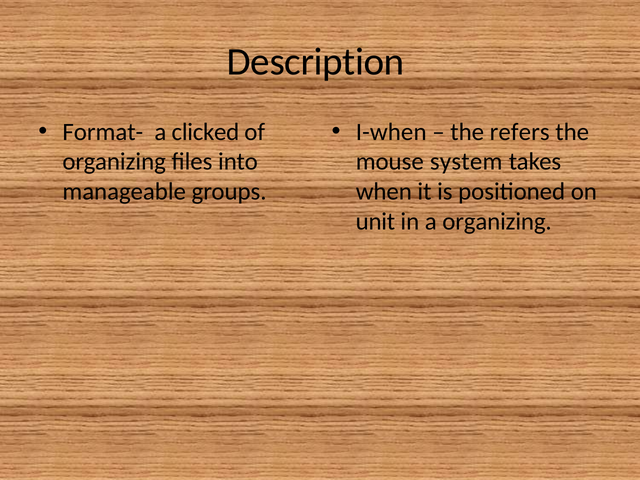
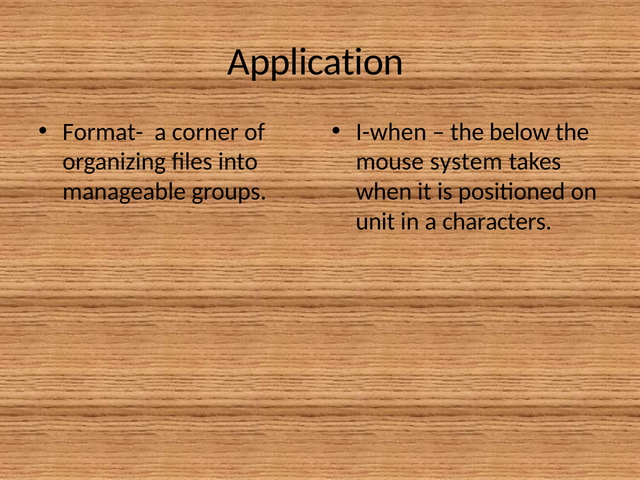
Description: Description -> Application (316, 62)
clicked: clicked -> corner (205, 132)
refers: refers -> below (520, 132)
a organizing: organizing -> characters (497, 222)
